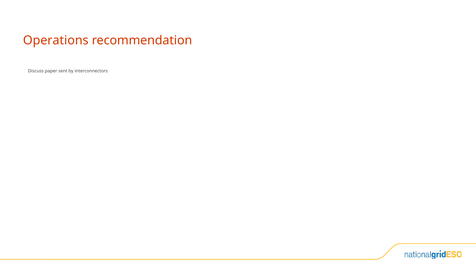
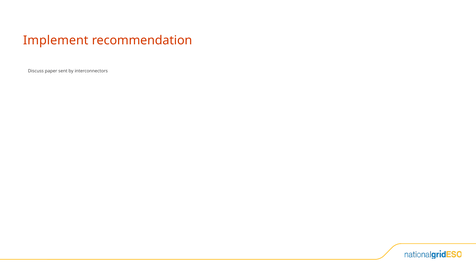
Operations: Operations -> Implement (56, 41)
